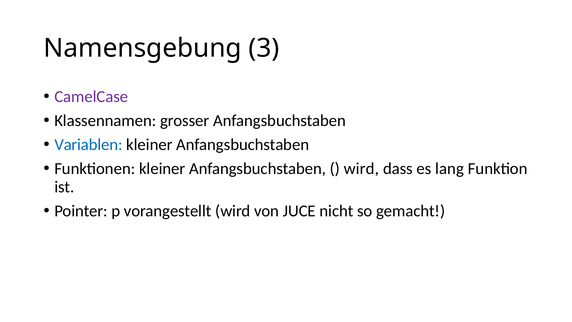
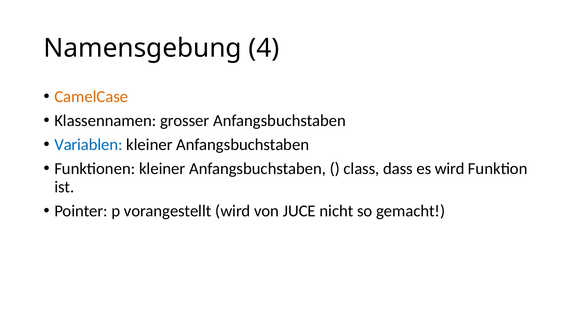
3: 3 -> 4 (264, 48)
CamelCase colour: purple -> orange (91, 97)
wird: wird -> class (362, 169)
es lang: lang -> wird (450, 169)
